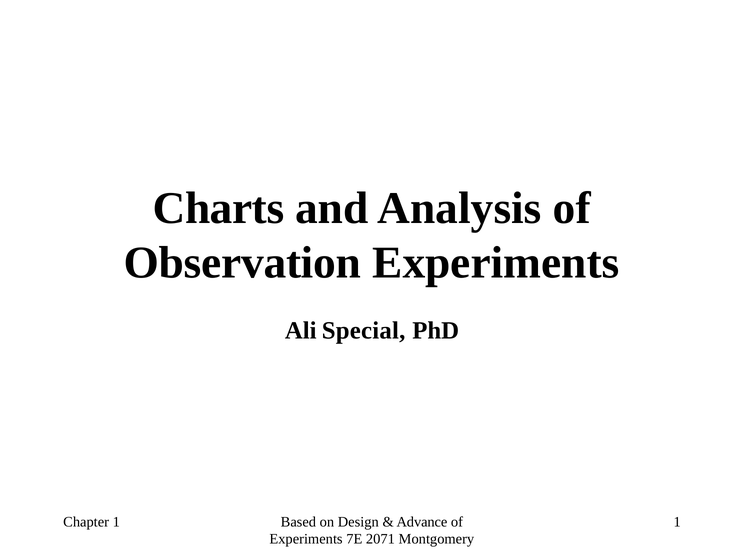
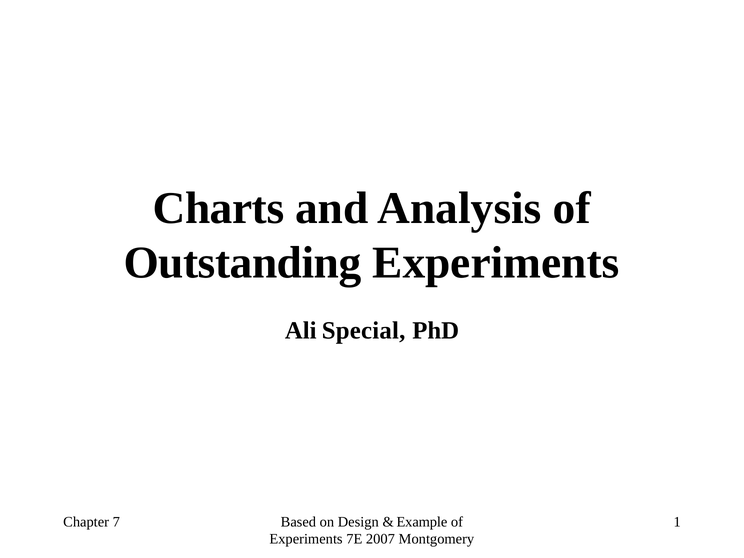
Observation: Observation -> Outstanding (242, 263)
Chapter 1: 1 -> 7 (116, 522)
Advance: Advance -> Example (422, 522)
2071: 2071 -> 2007 (380, 539)
